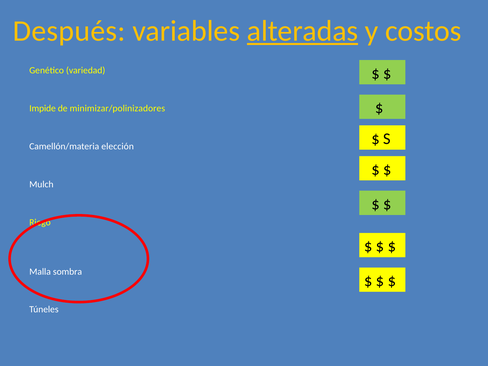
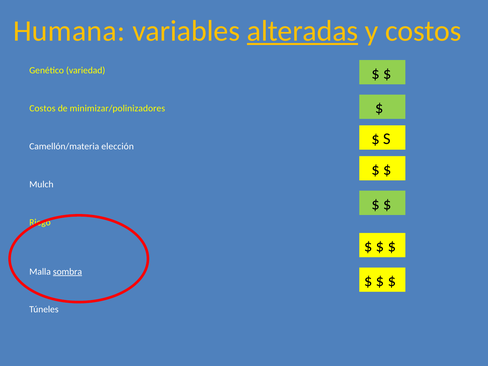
Después: Después -> Humana (69, 31)
Impide: Impide -> Costos (42, 108)
sombra underline: none -> present (67, 272)
